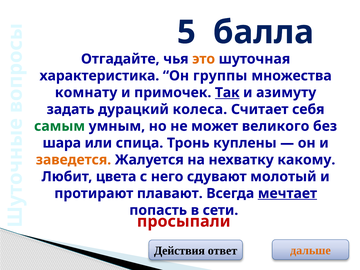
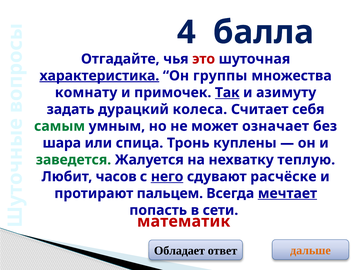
5: 5 -> 4 (186, 32)
это colour: orange -> red (204, 59)
характеристика underline: none -> present (99, 76)
великого: великого -> означает (276, 126)
заведется colour: orange -> green (73, 160)
какому: какому -> теплую (306, 160)
цвета: цвета -> часов (116, 177)
него underline: none -> present (167, 177)
молотый: молотый -> расчёске (283, 177)
плавают: плавают -> пальцем (170, 193)
просыпали: просыпали -> математик (184, 221)
Действия: Действия -> Обладает (179, 251)
